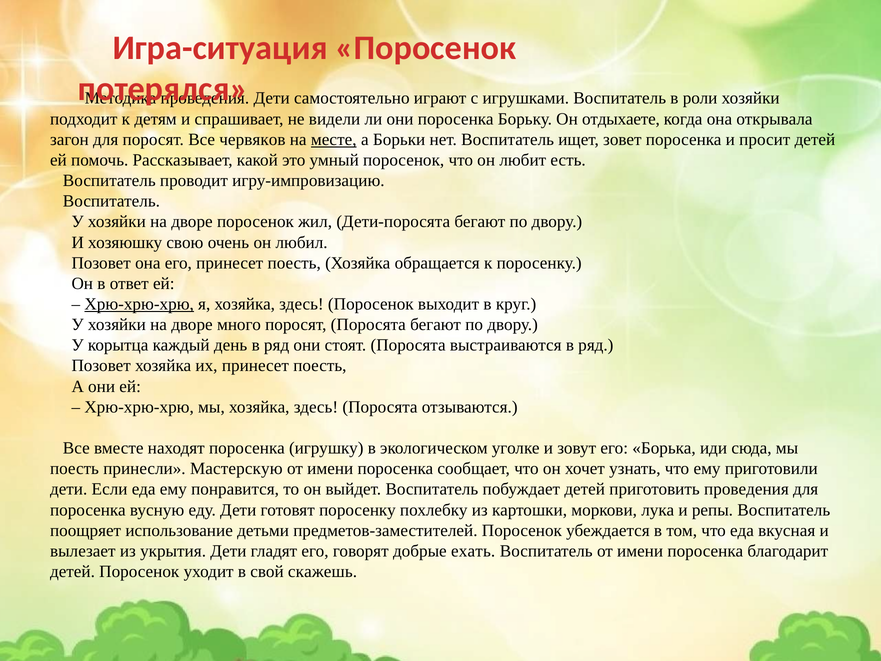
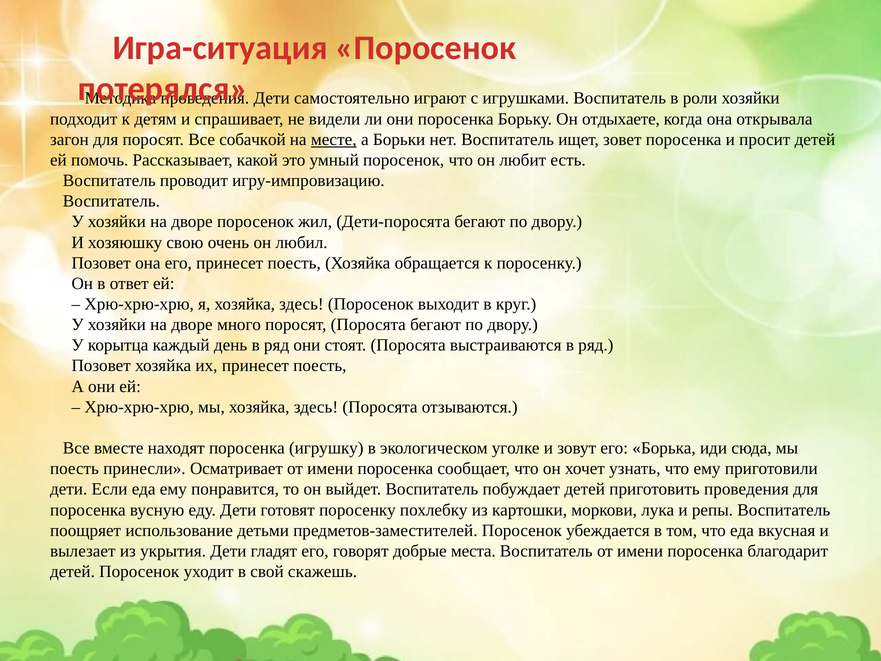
червяков: червяков -> собачкой (253, 139)
Хрю-хрю-хрю underline: present -> none (139, 304)
Мастерскую: Мастерскую -> Осматривает (236, 469)
ехать: ехать -> места (473, 551)
